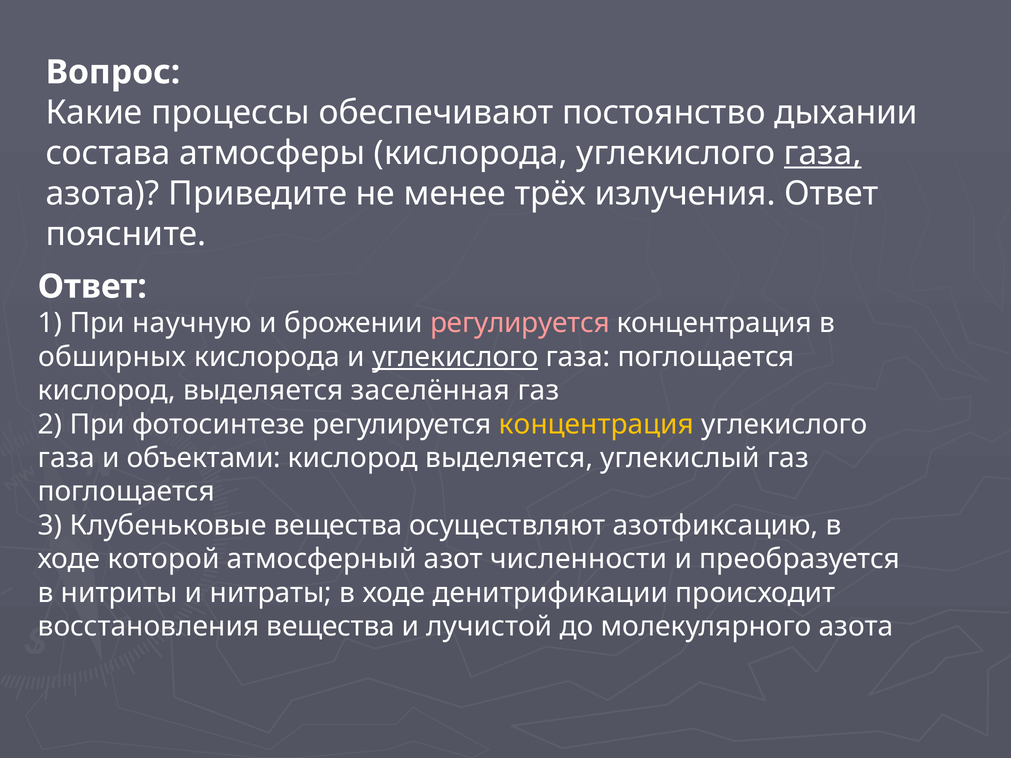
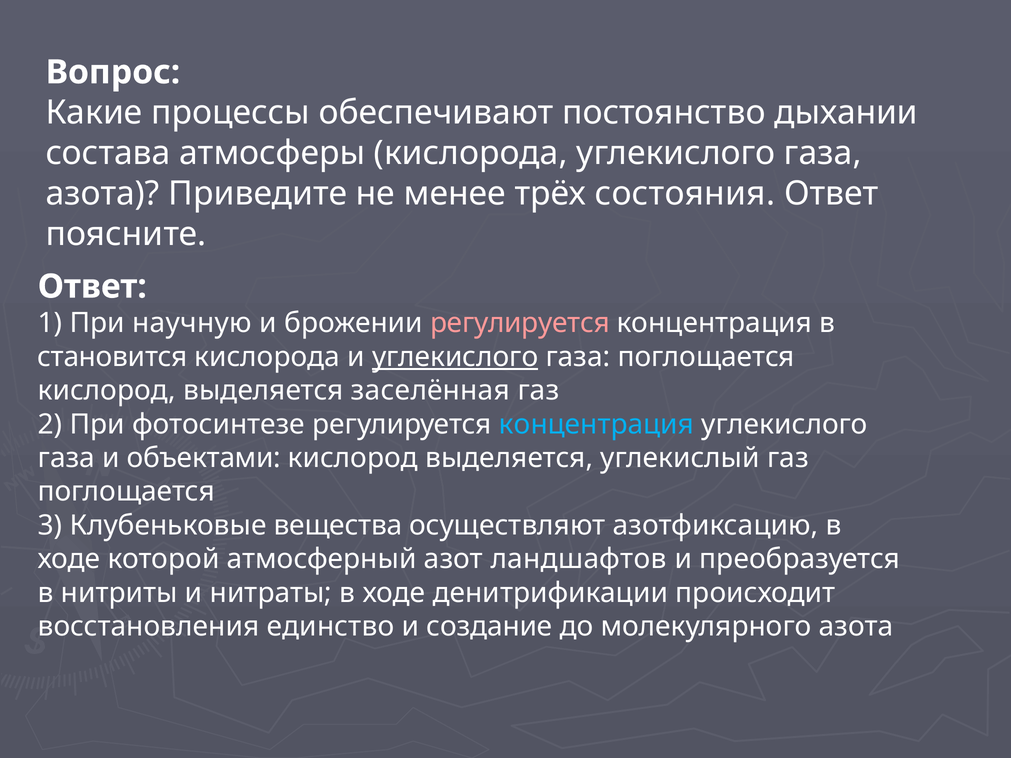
газа underline: present -> none (823, 153)
излучения: излучения -> состояния (685, 194)
обширных: обширных -> становится (112, 357)
концентрация colour: yellow -> light blue (597, 424)
численности: численности -> ландшафтов (579, 559)
восстановления вещества: вещества -> единство (330, 627)
лучистой: лучистой -> создание (489, 627)
